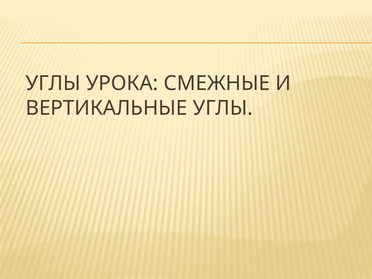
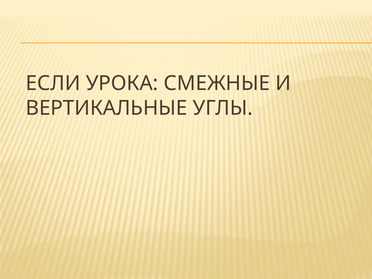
УГЛЫ: УГЛЫ -> ЕСЛИ (53, 83)
